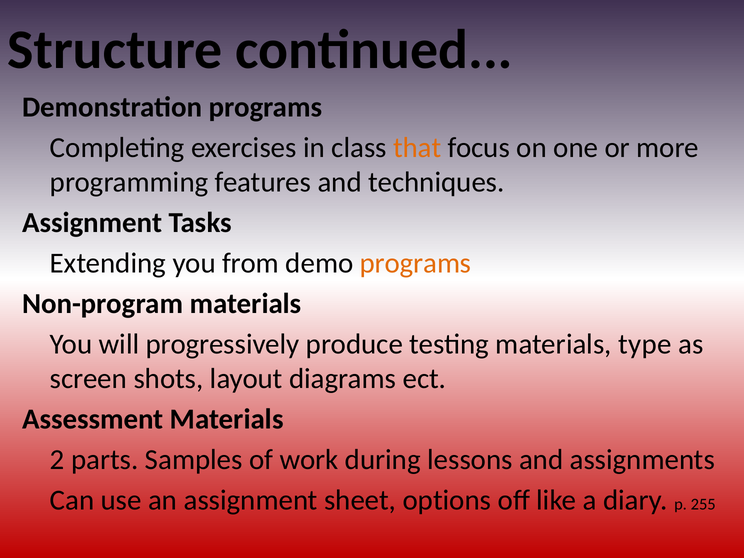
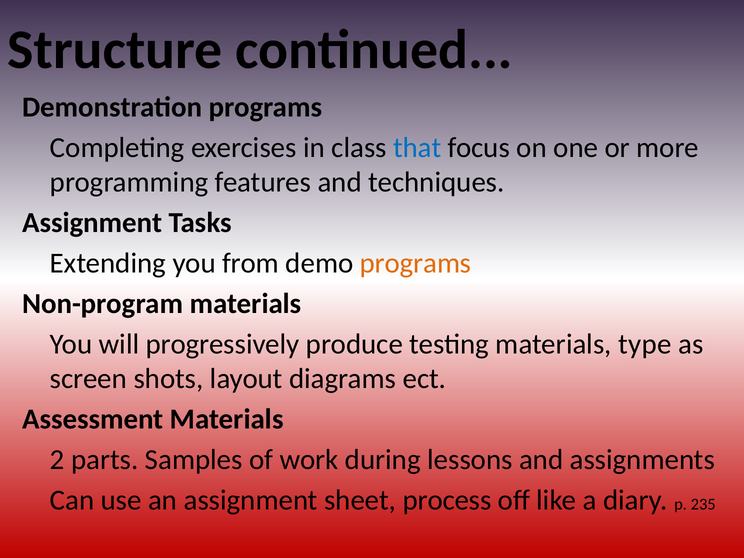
that colour: orange -> blue (417, 148)
options: options -> process (447, 500)
255: 255 -> 235 (703, 504)
